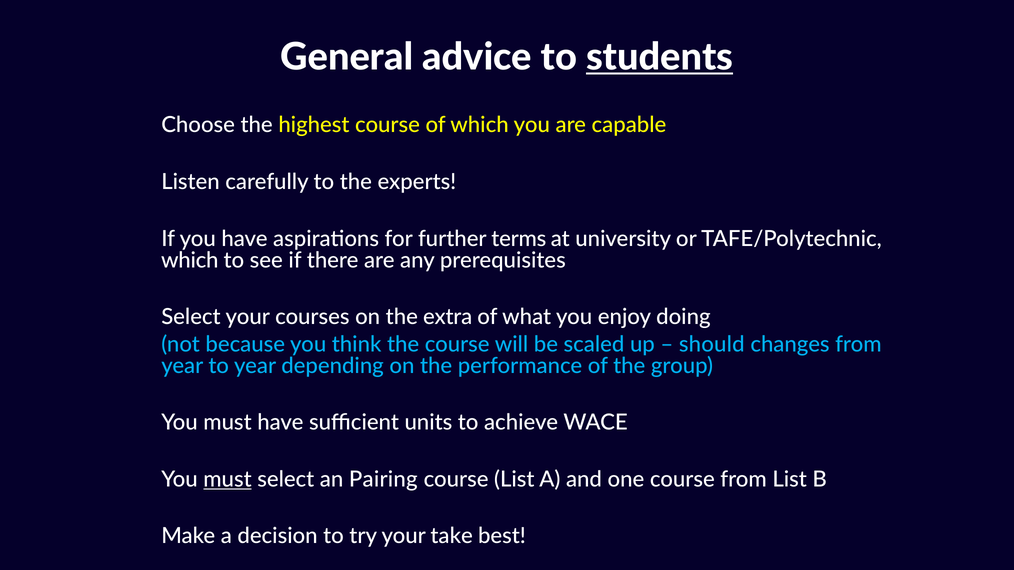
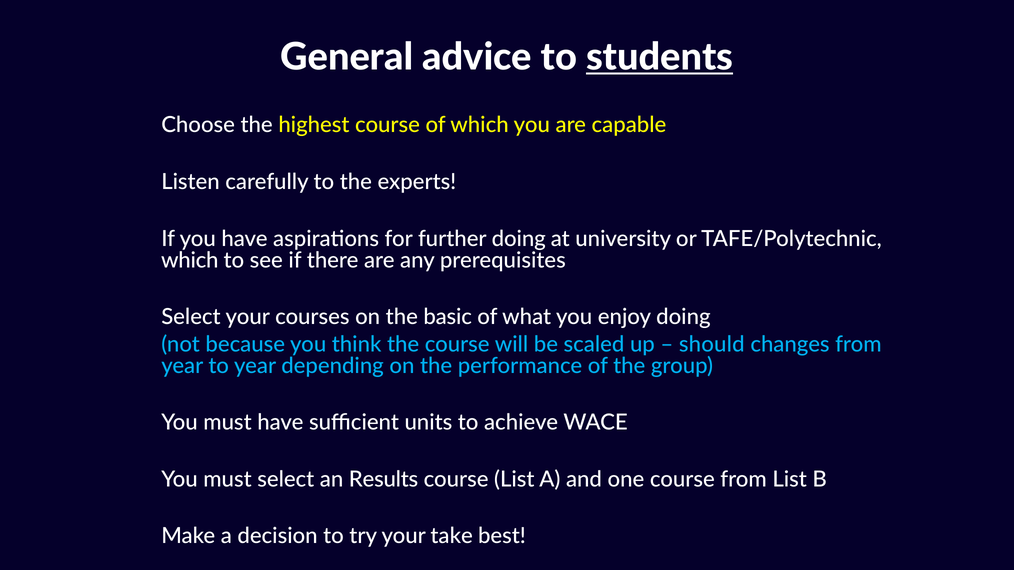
further terms: terms -> doing (519, 239)
extra: extra -> basic (448, 317)
must underline: present -> none (228, 480)
Pairing: Pairing -> Results (384, 480)
